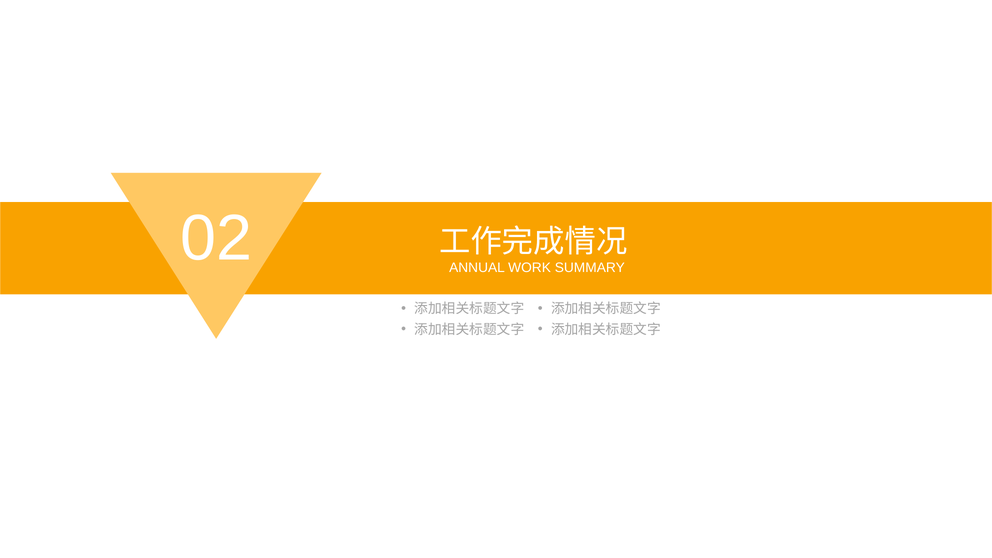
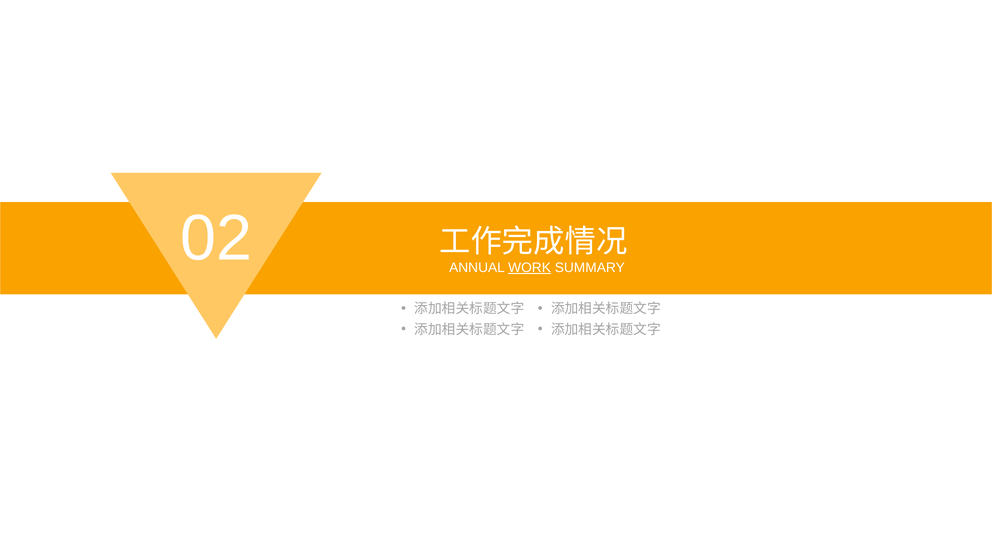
WORK underline: none -> present (530, 268)
